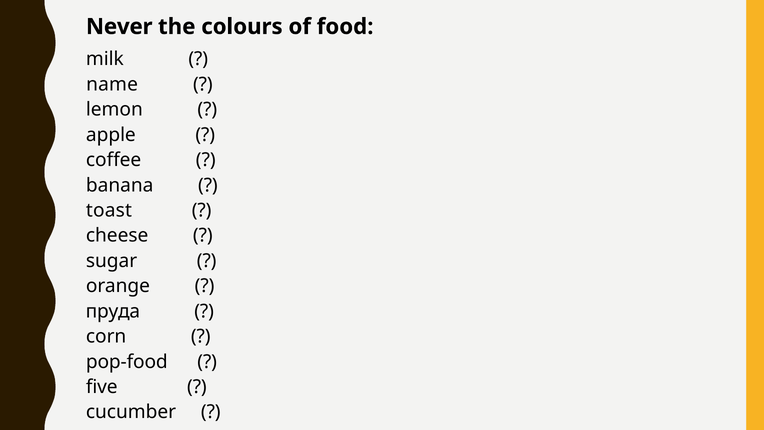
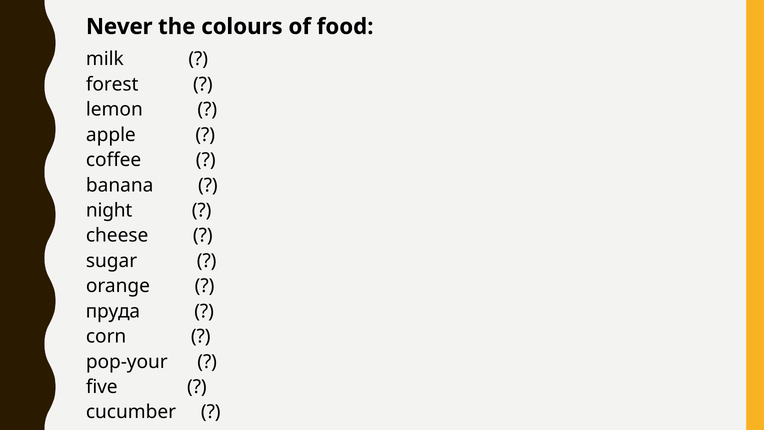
name: name -> forest (112, 84)
toast: toast -> night (109, 210)
pop-food: pop-food -> pop-your (127, 361)
